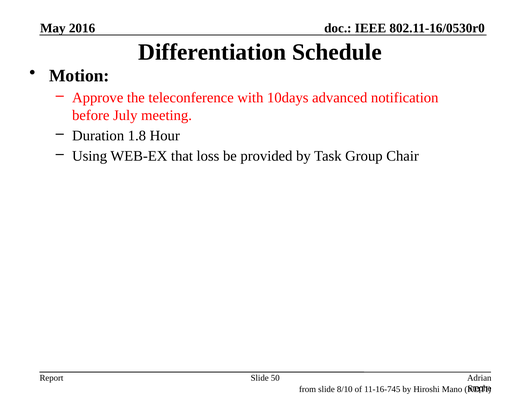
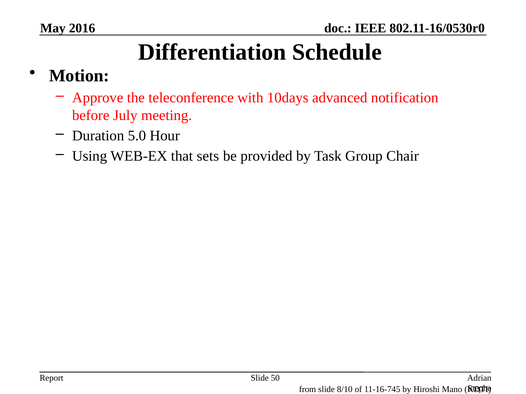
1.8: 1.8 -> 5.0 (137, 136)
loss: loss -> sets (208, 156)
